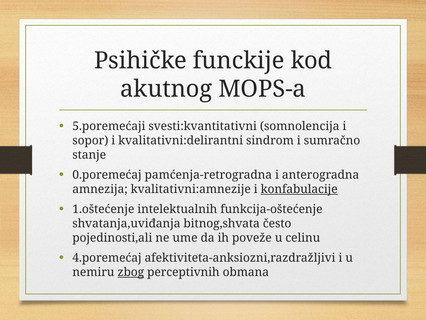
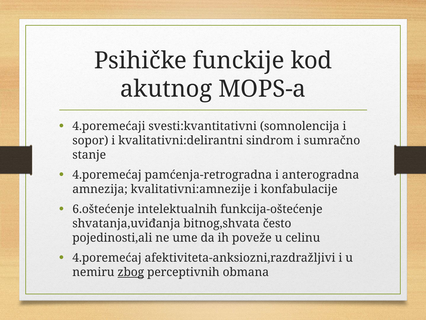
5.poremećaji: 5.poremećaji -> 4.poremećaji (109, 126)
0.poremećaj: 0.poremećaj -> 4.poremećaj (107, 175)
konfabulacije underline: present -> none (299, 189)
1.oštećenje: 1.oštećenje -> 6.oštećenje (103, 209)
